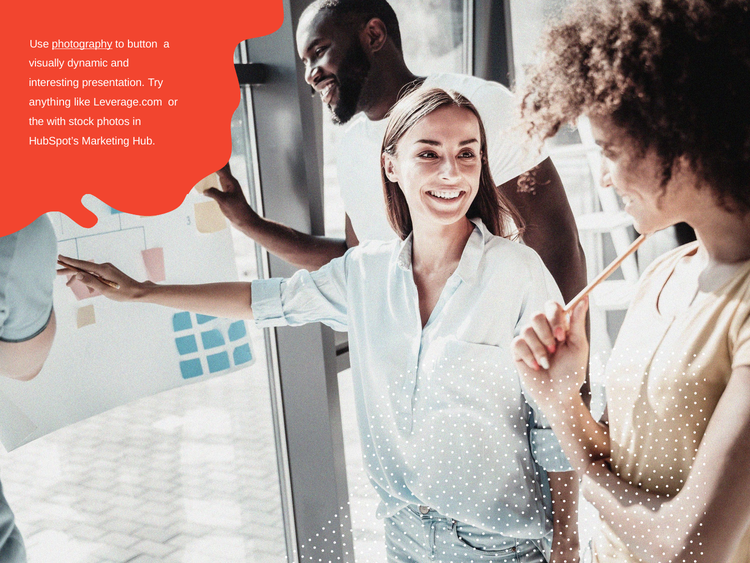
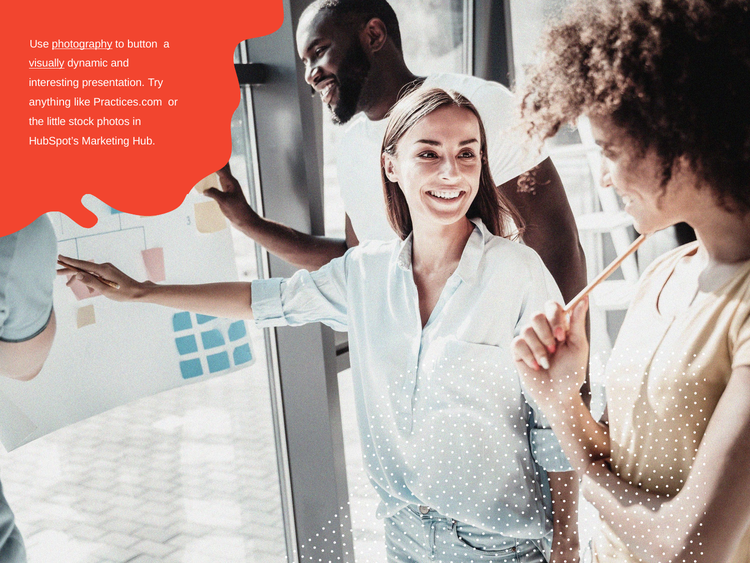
visually underline: none -> present (47, 63)
Leverage.com: Leverage.com -> Practices.com (128, 102)
with: with -> little (56, 122)
